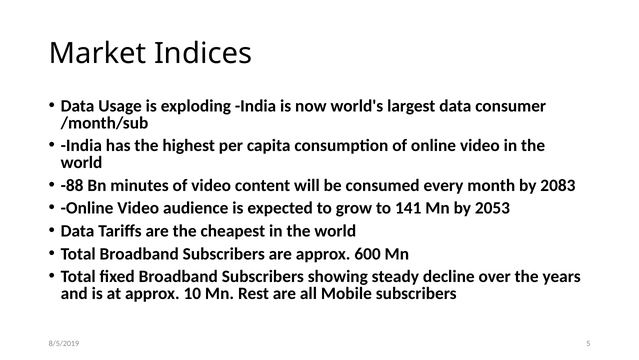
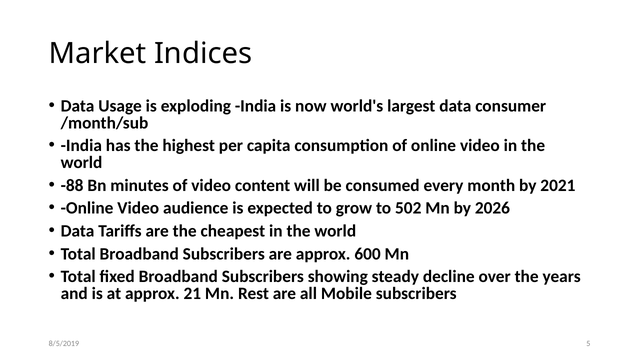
2083: 2083 -> 2021 (558, 185)
141: 141 -> 502 (408, 208)
2053: 2053 -> 2026 (492, 208)
10: 10 -> 21 (192, 293)
